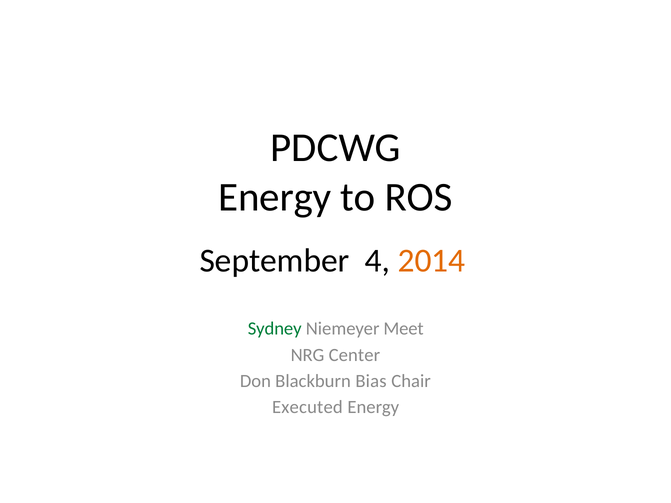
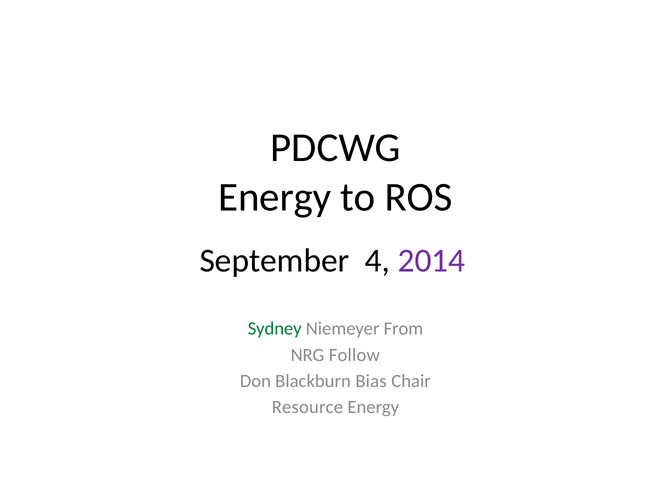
2014 colour: orange -> purple (431, 261)
Meet: Meet -> From (403, 329)
Center: Center -> Follow (354, 355)
Executed: Executed -> Resource (307, 407)
